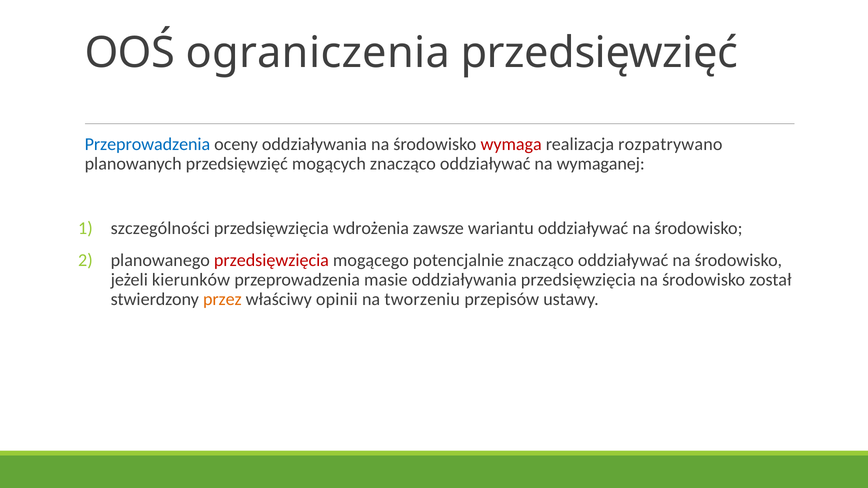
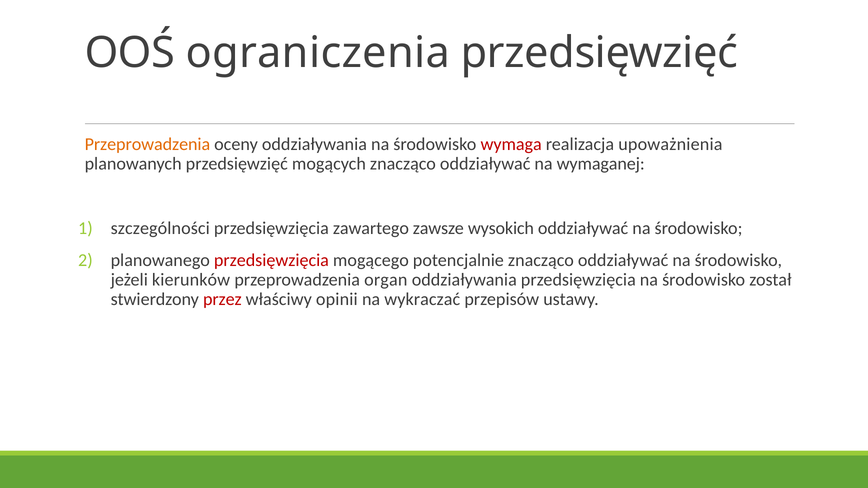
Przeprowadzenia colour: blue -> orange (147, 144)
rozpatrywano: rozpatrywano -> upoważnienia (670, 144)
wdrożenia: wdrożenia -> zawartego (371, 228)
wariantu: wariantu -> wysokich (501, 228)
masie: masie -> organ (386, 280)
przez colour: orange -> red (222, 299)
tworzeniu: tworzeniu -> wykraczać (422, 299)
